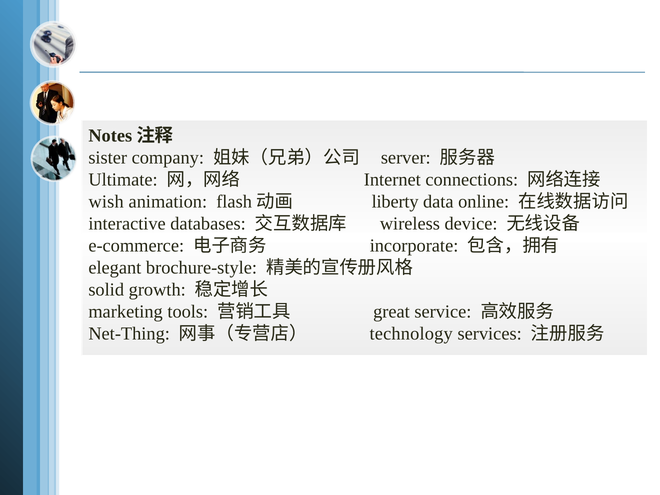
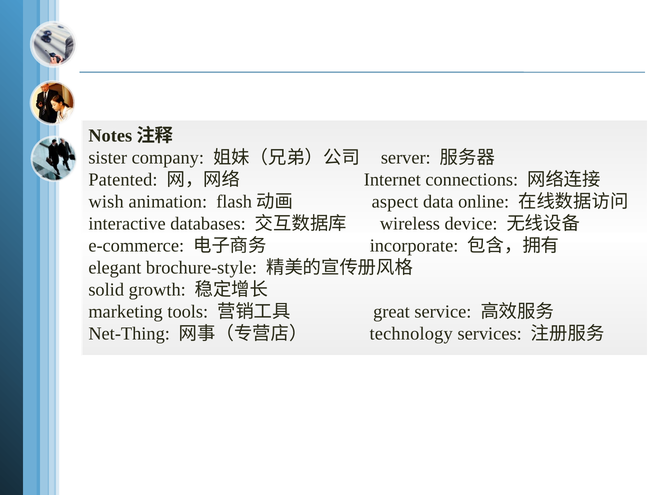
Ultimate: Ultimate -> Patented (123, 180)
liberty: liberty -> aspect (395, 202)
